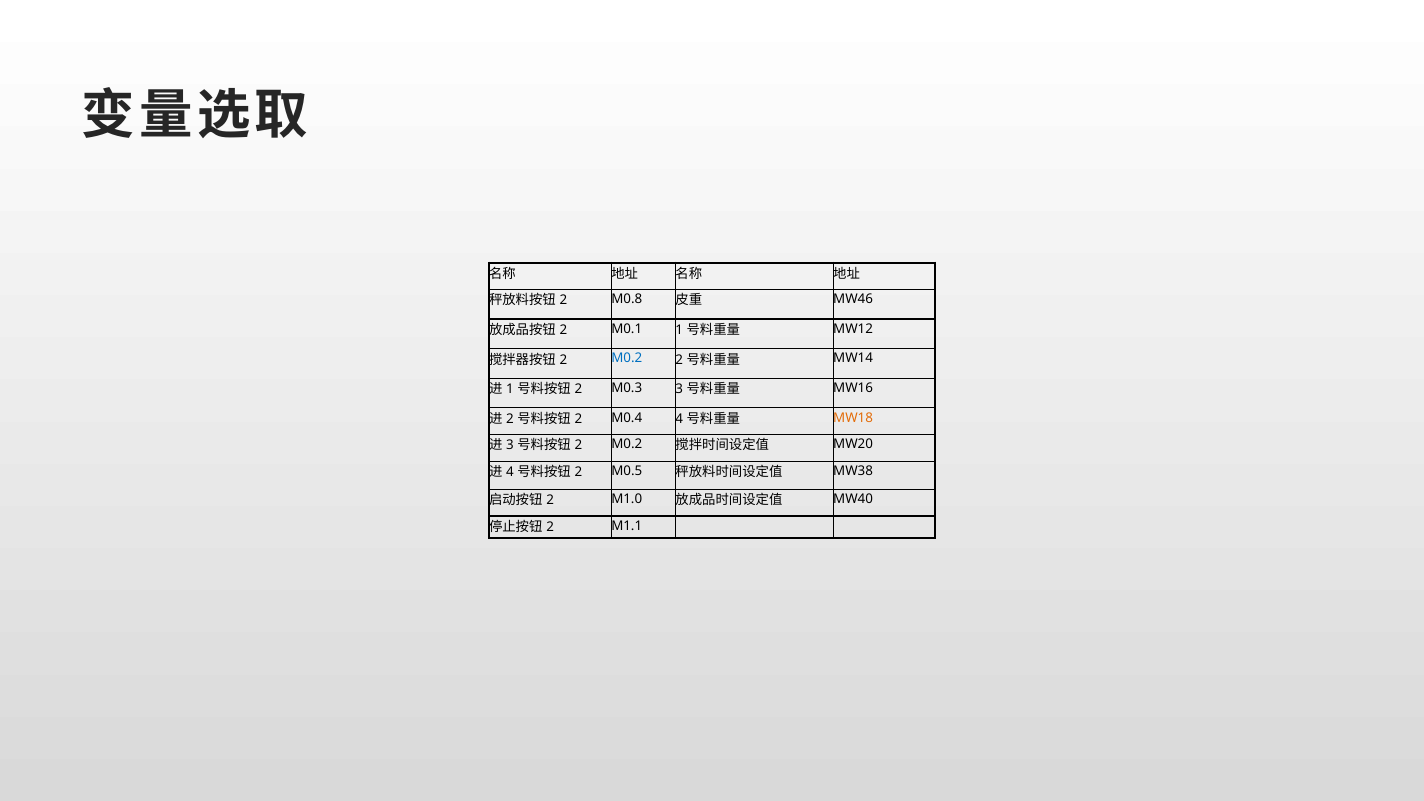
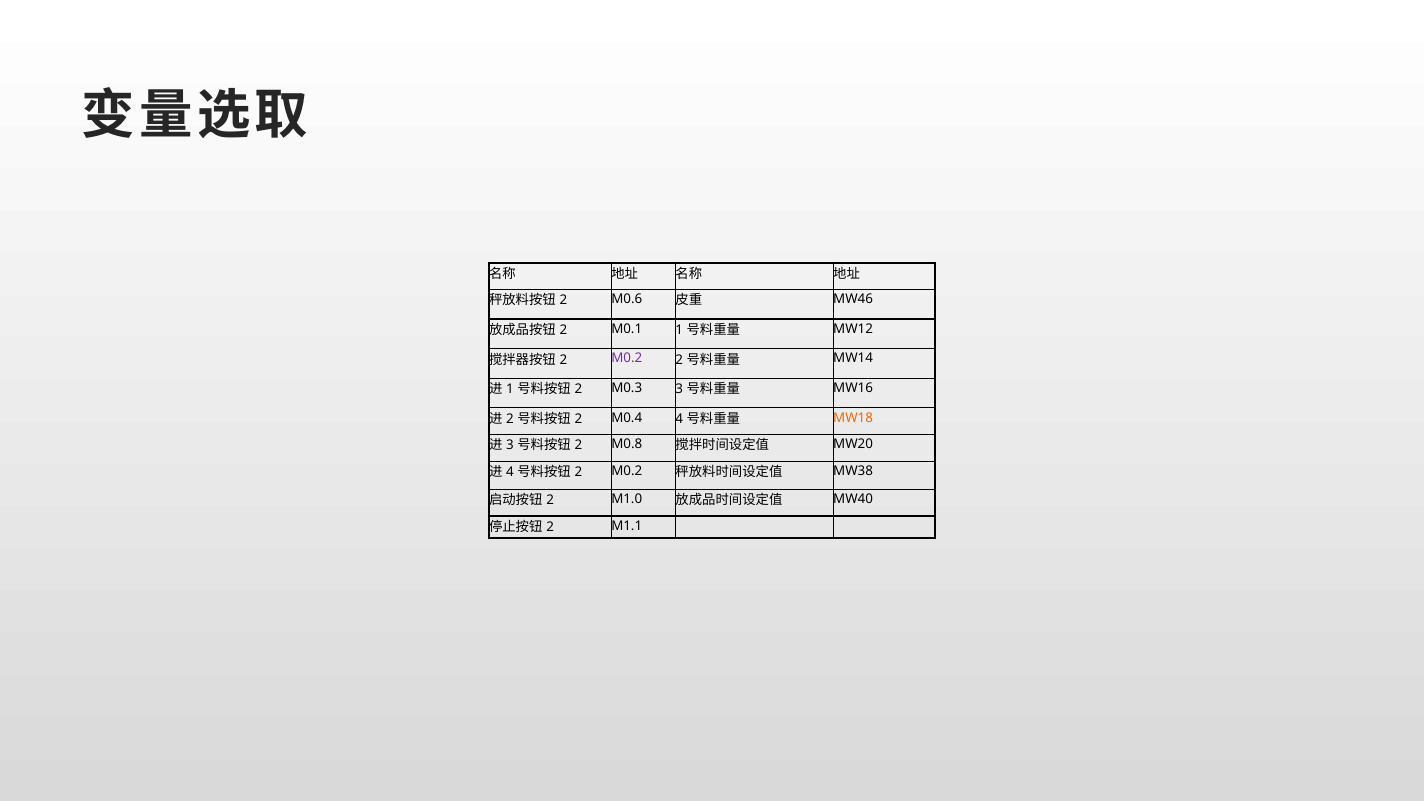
M0.8: M0.8 -> M0.6 (627, 299)
M0.2 colour: blue -> purple (627, 358)
M0.2: M0.2 -> M0.8 (627, 444)
M0.5: M0.5 -> M0.2 (627, 471)
